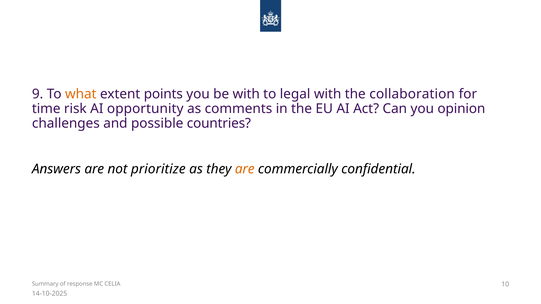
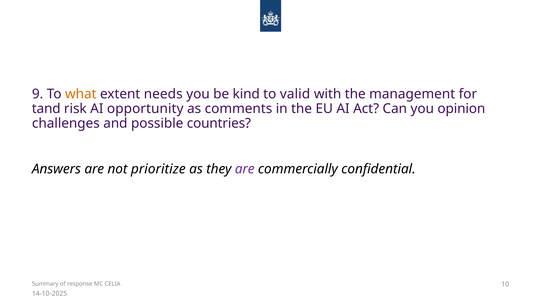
points: points -> needs (163, 94)
be with: with -> kind (246, 94)
legal: legal -> valid (295, 94)
collaboration: collaboration -> management (412, 94)
time: time -> tand (46, 109)
are colour: orange -> purple (245, 169)
